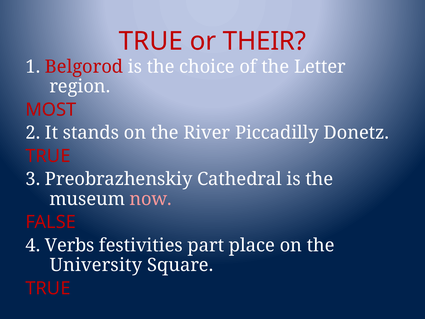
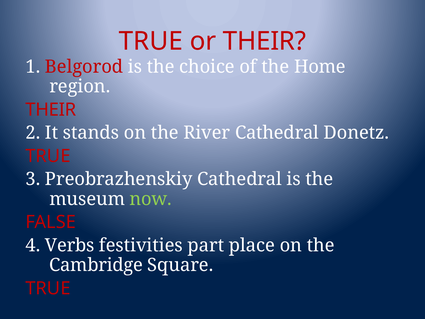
Letter: Letter -> Home (320, 67)
MOST: MOST -> THEIR (51, 110)
River Piccadilly: Piccadilly -> Cathedral (277, 133)
now colour: pink -> light green (151, 199)
University: University -> Cambridge (96, 265)
